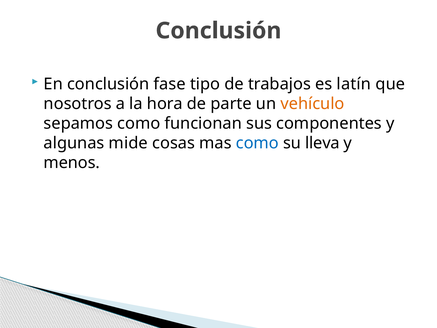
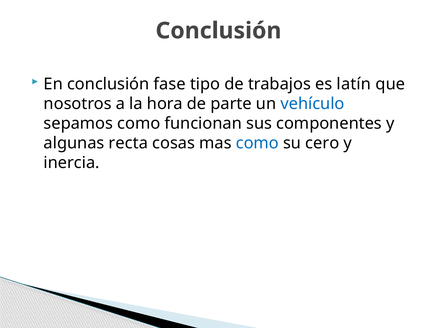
vehículo colour: orange -> blue (312, 104)
mide: mide -> recta (128, 143)
lleva: lleva -> cero (322, 143)
menos: menos -> inercia (72, 163)
